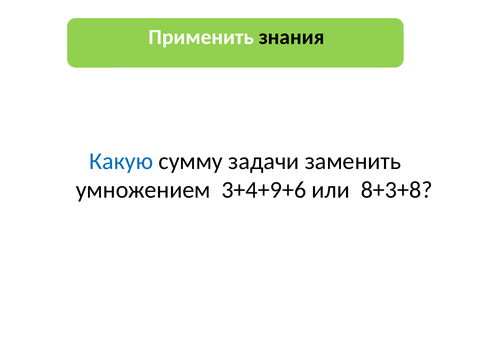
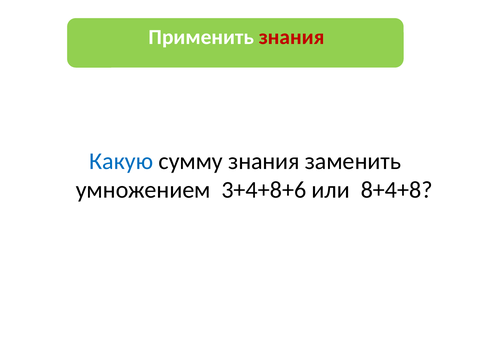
знания colour: black -> red (292, 37)
сумму задачи: задачи -> знания (264, 161)
3+4+9+6: 3+4+9+6 -> 3+4+8+6 (264, 190)
8+3+8: 8+3+8 -> 8+4+8 (397, 190)
